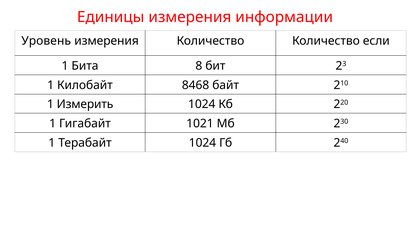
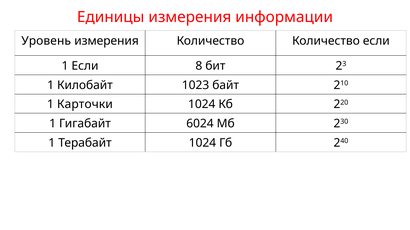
1 Бита: Бита -> Если (85, 66)
8468: 8468 -> 1023 (196, 85)
Измерить: Измерить -> Карточки (85, 105)
1021: 1021 -> 6024 (200, 124)
